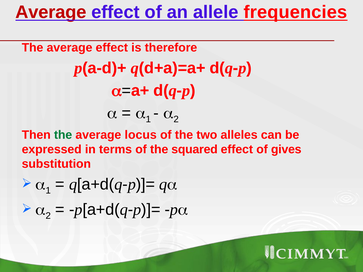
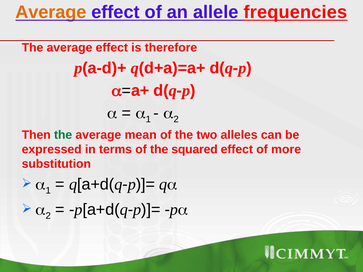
Average colour: red -> orange (51, 12)
locus: locus -> mean (141, 135)
gives: gives -> more (286, 150)
